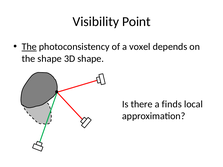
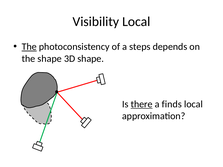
Visibility Point: Point -> Local (136, 22)
voxel: voxel -> steps (140, 47)
there underline: none -> present (142, 104)
